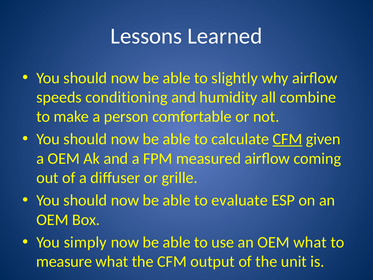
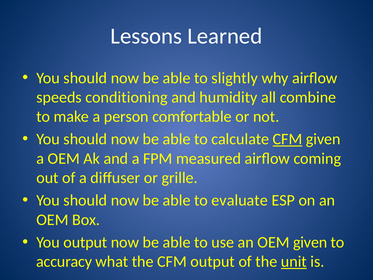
You simply: simply -> output (85, 242)
OEM what: what -> given (310, 242)
measure: measure -> accuracy (64, 261)
unit underline: none -> present (294, 261)
